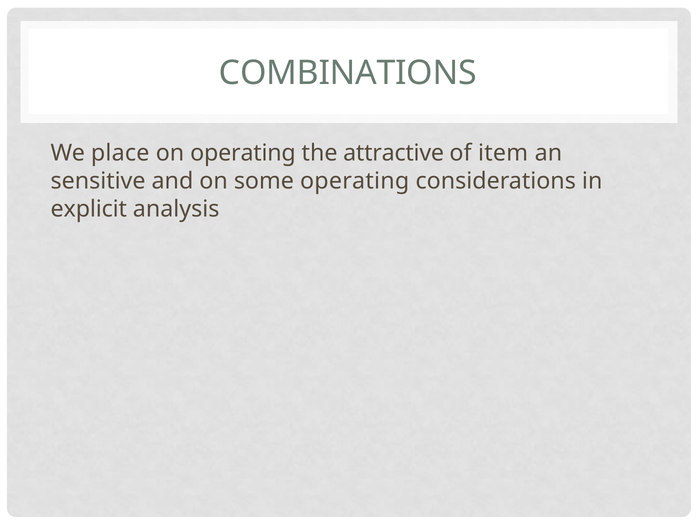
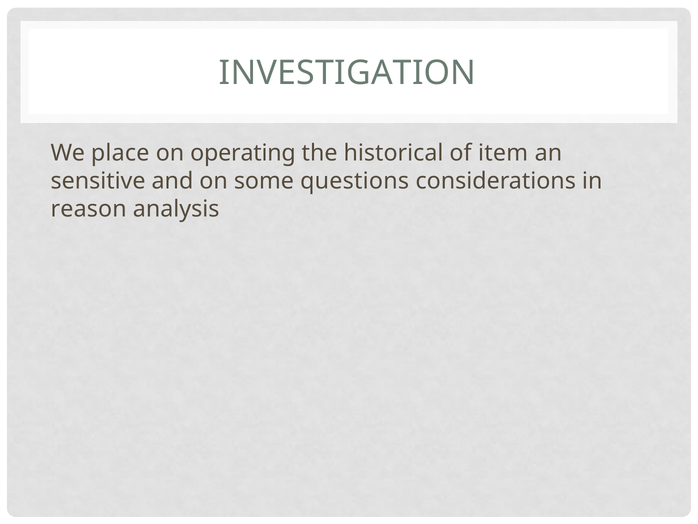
COMBINATIONS: COMBINATIONS -> INVESTIGATION (348, 73)
attractive: attractive -> historical (394, 153)
some operating: operating -> questions (355, 181)
explicit: explicit -> reason (89, 209)
